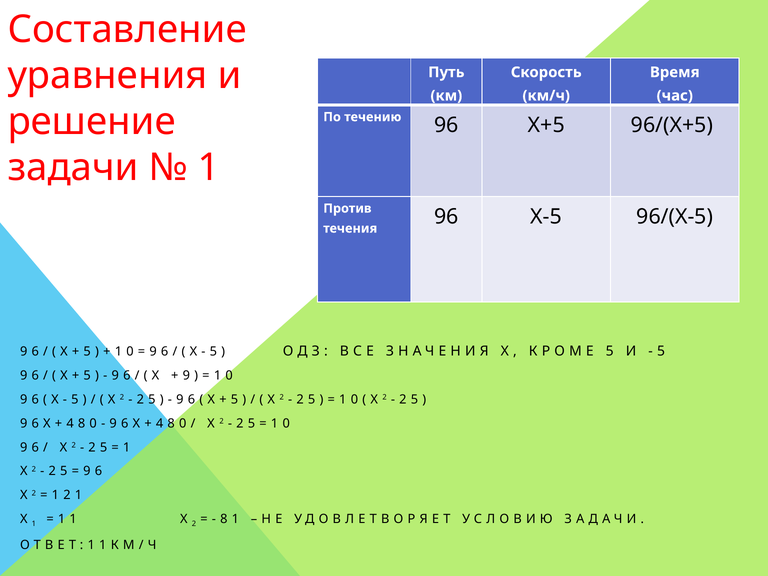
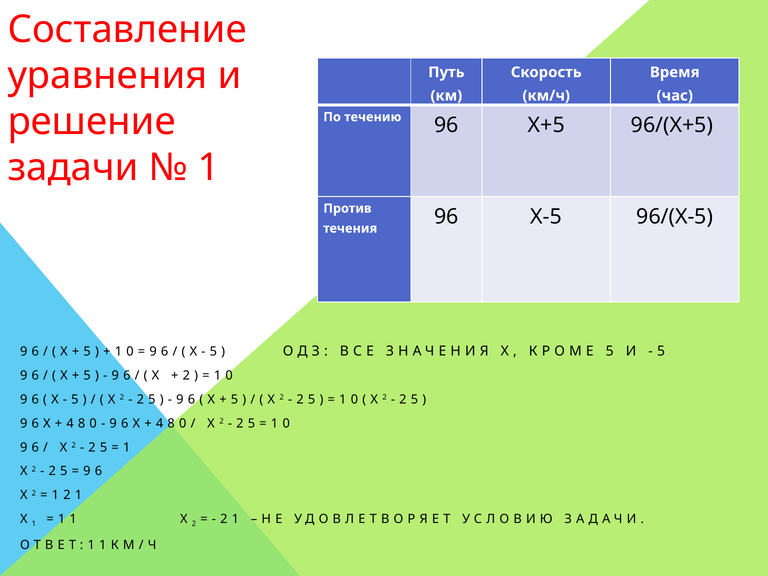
9: 9 -> 2 (186, 376)
8: 8 -> 2 (224, 519)
